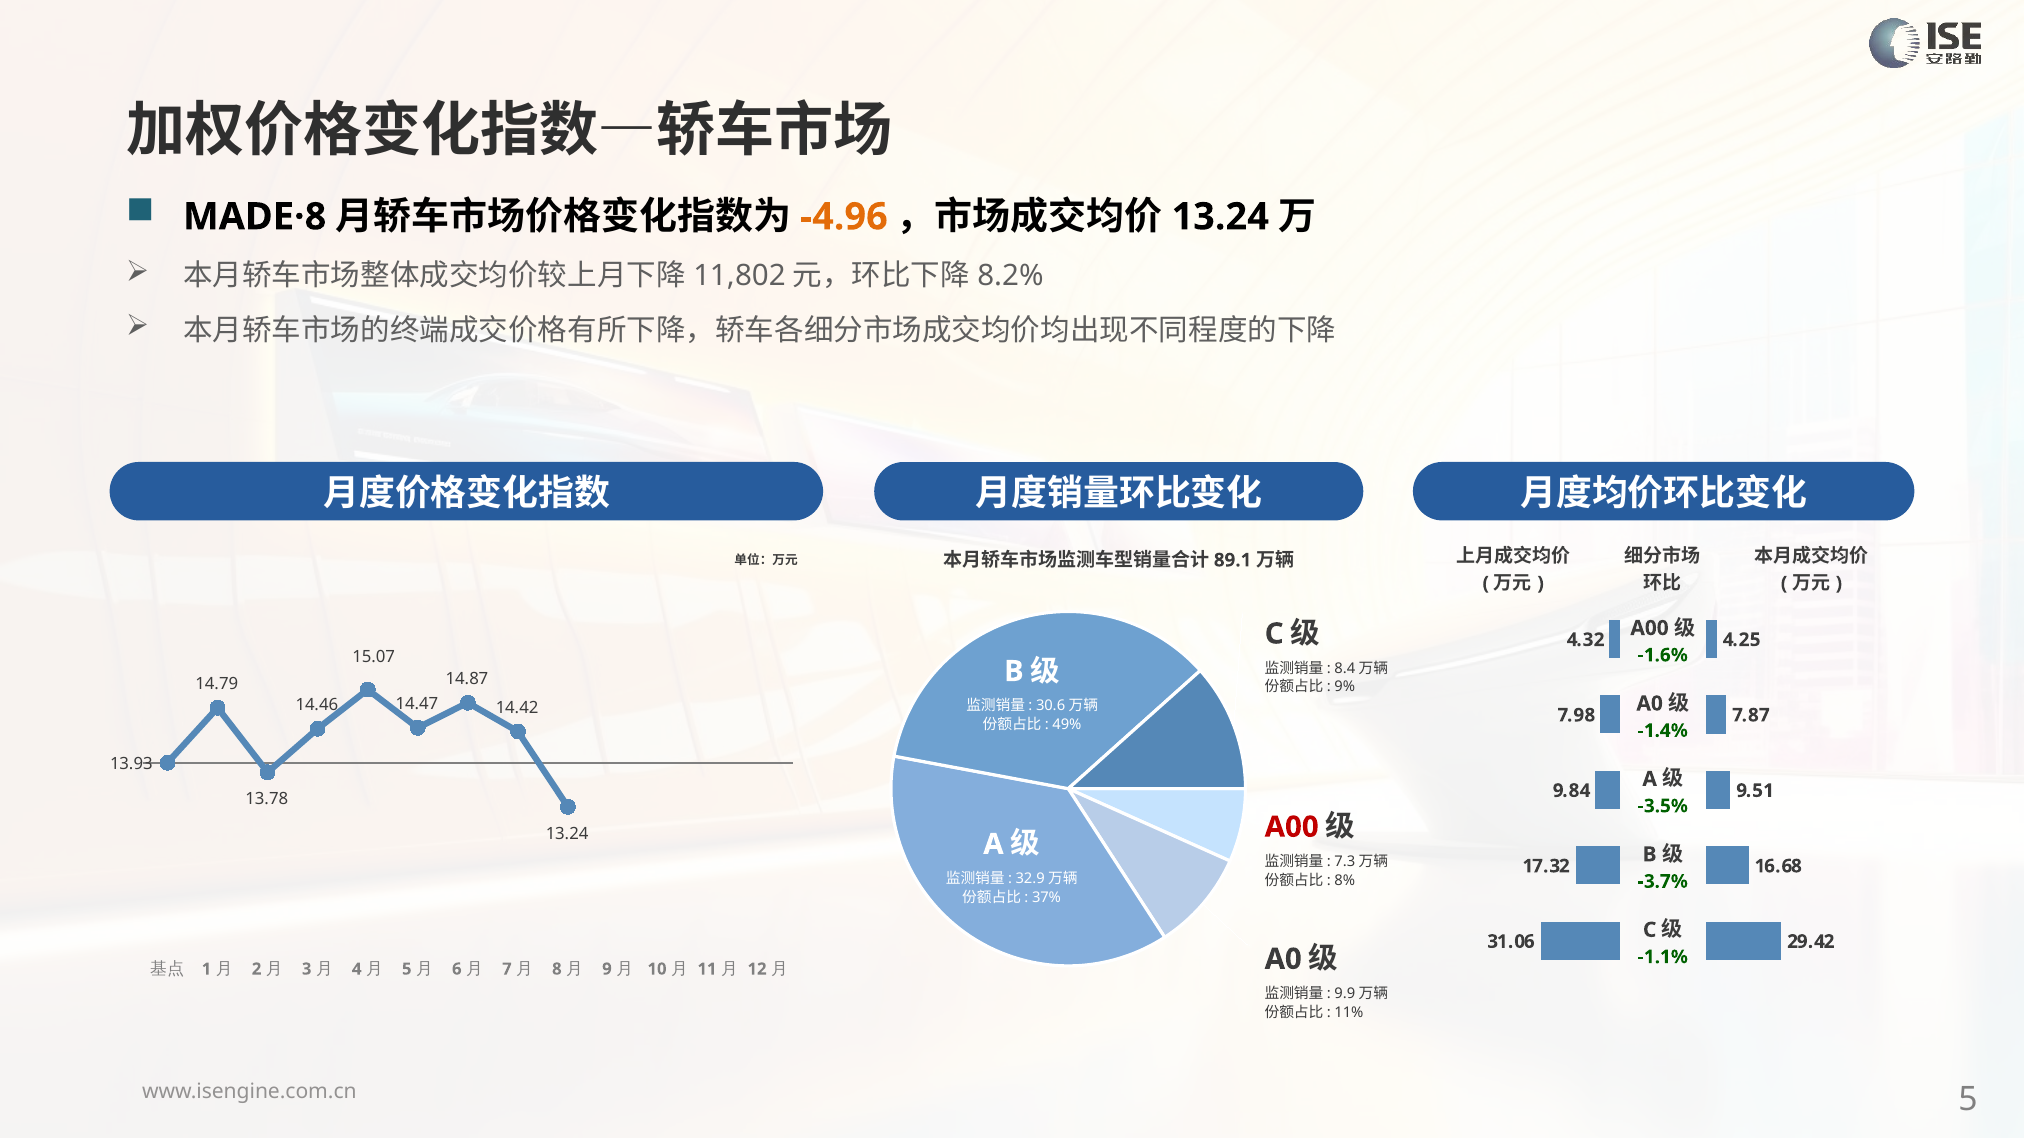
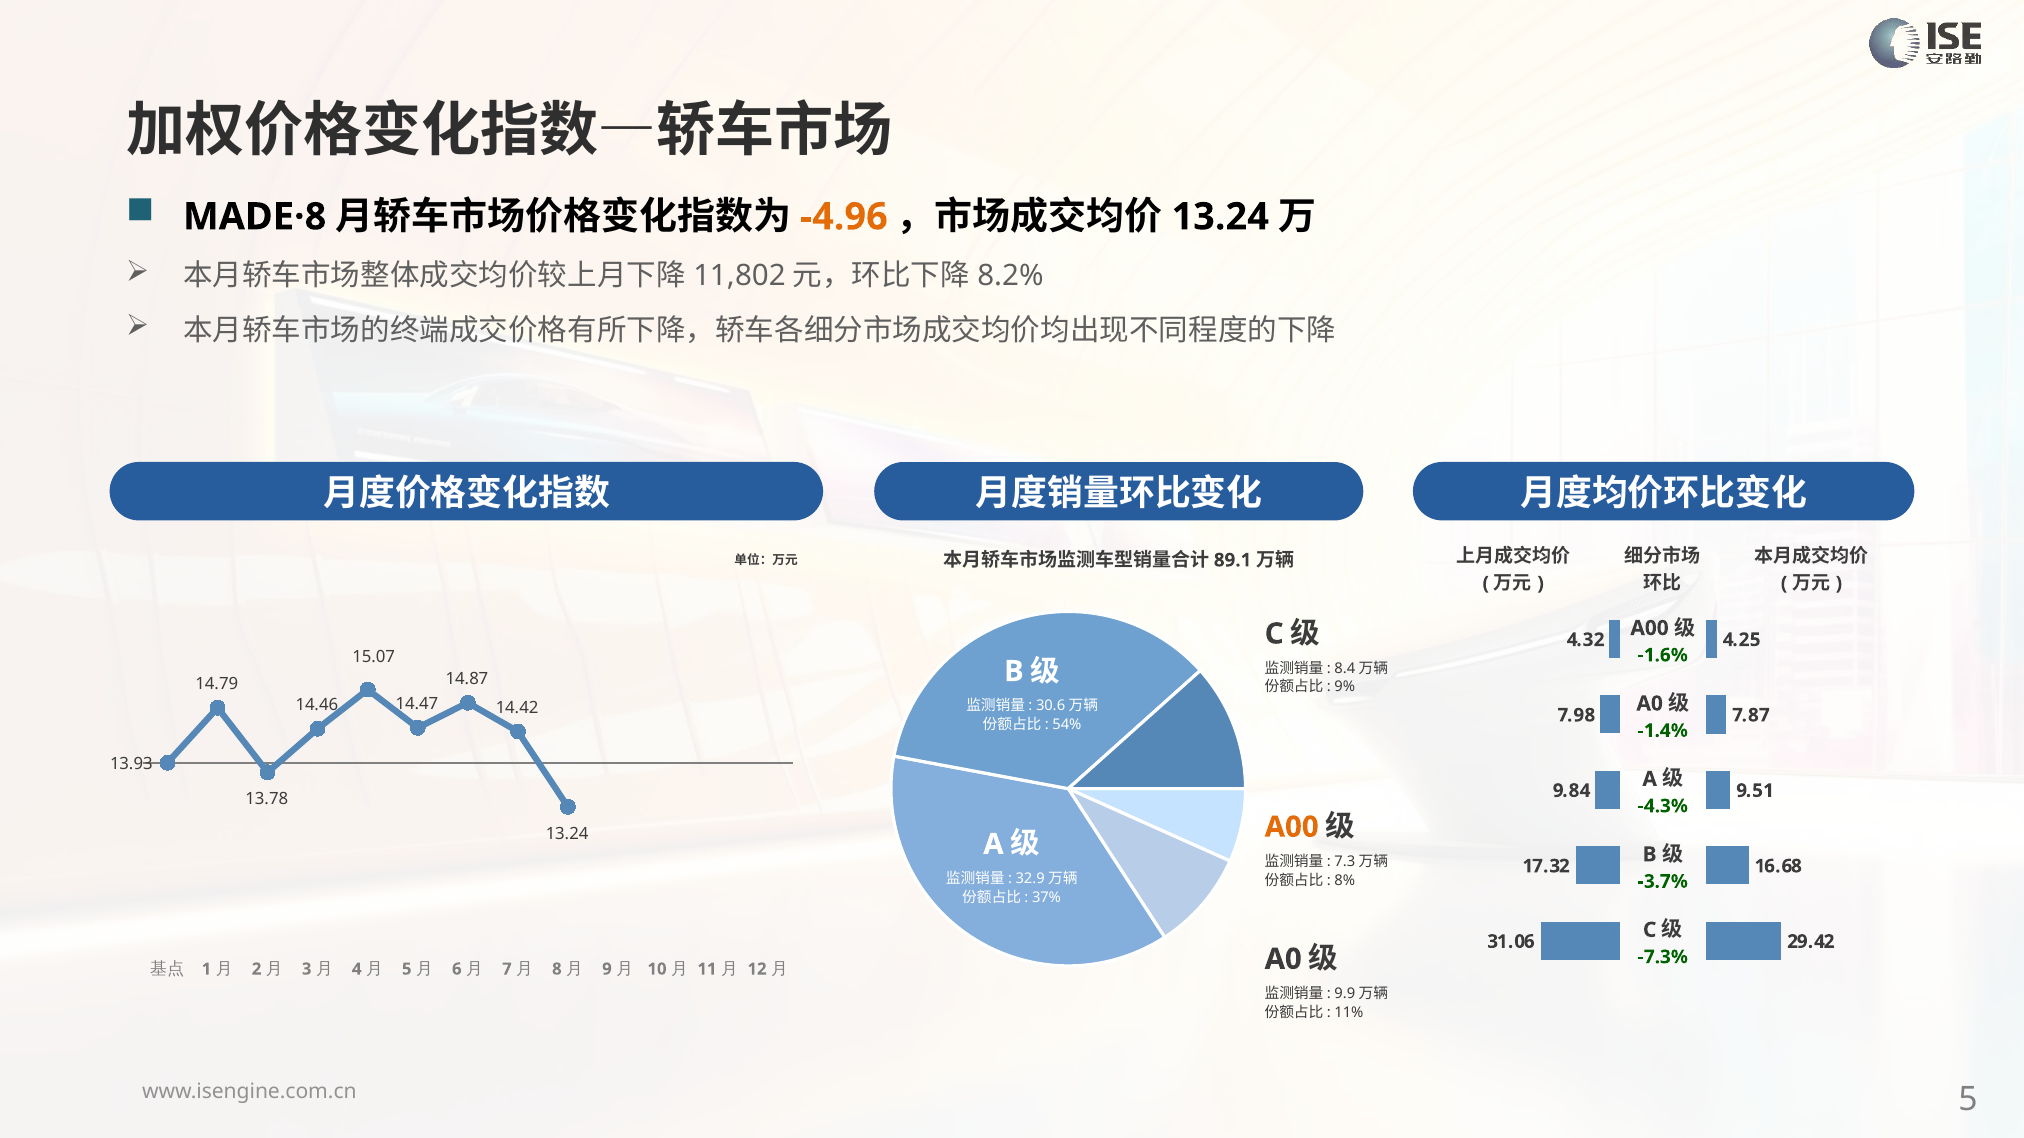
49%: 49% -> 54% (1067, 725)
-3.5%: -3.5% -> -4.3% (1663, 806)
A00 colour: red -> orange (1292, 827)
-1.1%: -1.1% -> -7.3% (1663, 957)
